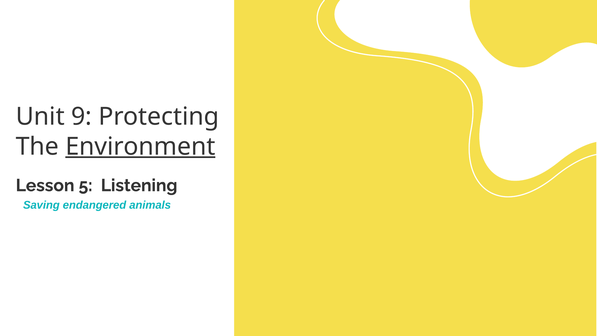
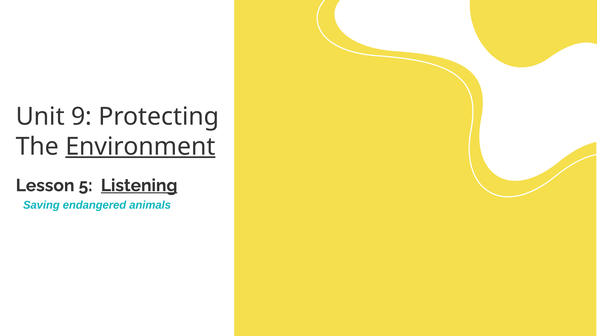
Listening underline: none -> present (139, 185)
